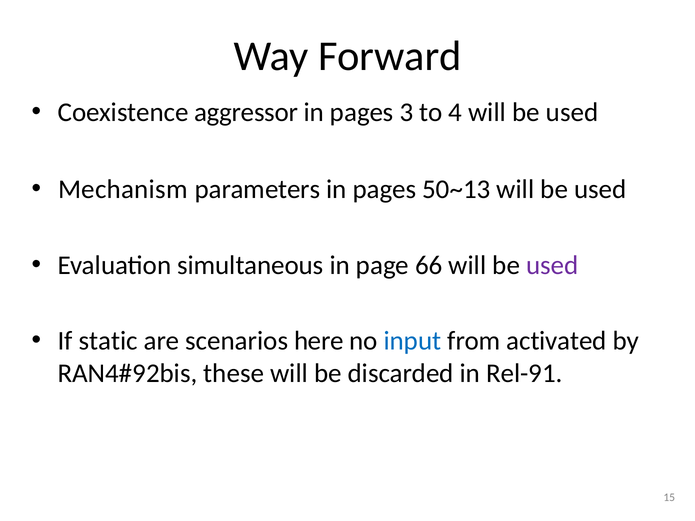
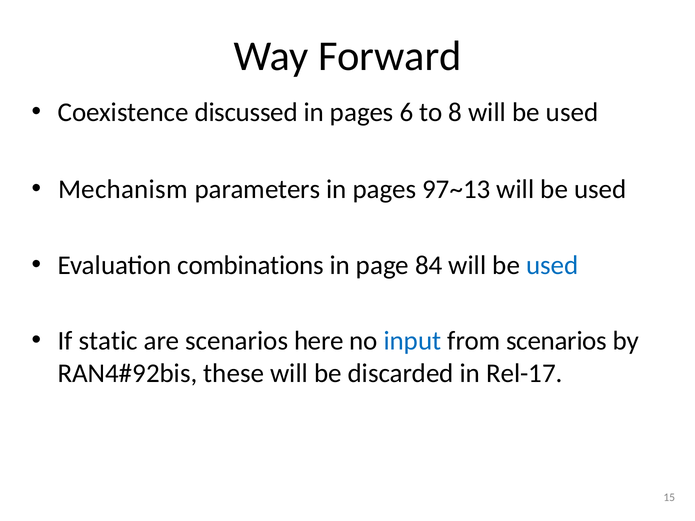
aggressor: aggressor -> discussed (246, 113)
3: 3 -> 6 (406, 113)
4: 4 -> 8 (455, 113)
50~13: 50~13 -> 97~13 (456, 190)
simultaneous: simultaneous -> combinations (251, 265)
66: 66 -> 84 (429, 265)
used colour: purple -> blue (552, 265)
from activated: activated -> scenarios (557, 341)
Rel-91: Rel-91 -> Rel-17 (524, 374)
